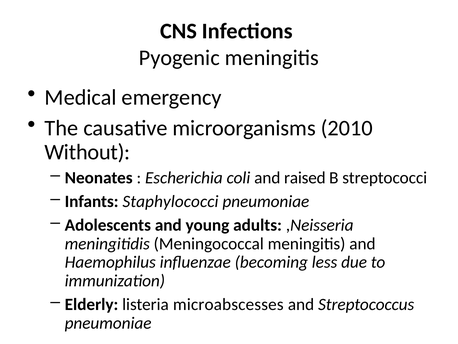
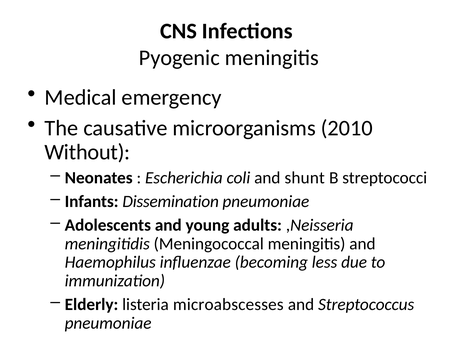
raised: raised -> shunt (305, 178)
Staphylococci: Staphylococci -> Dissemination (171, 201)
